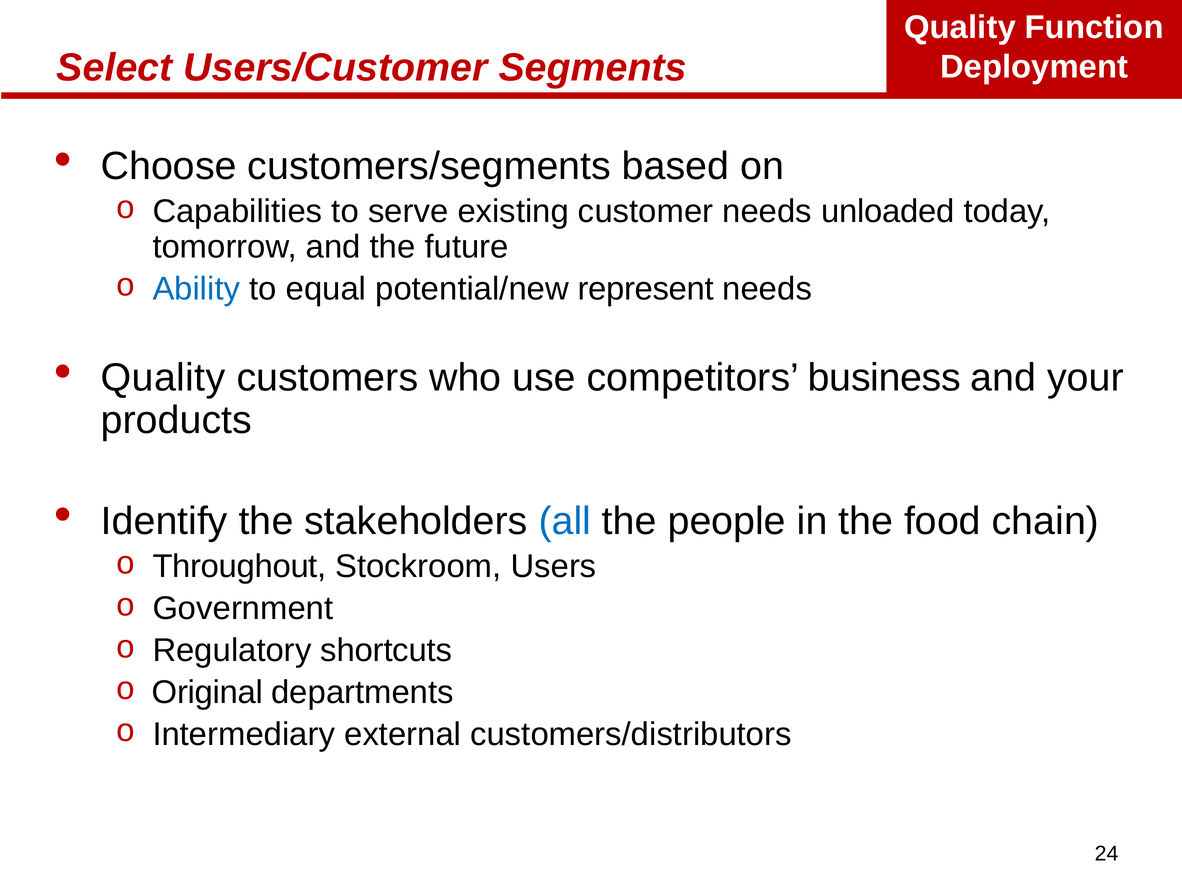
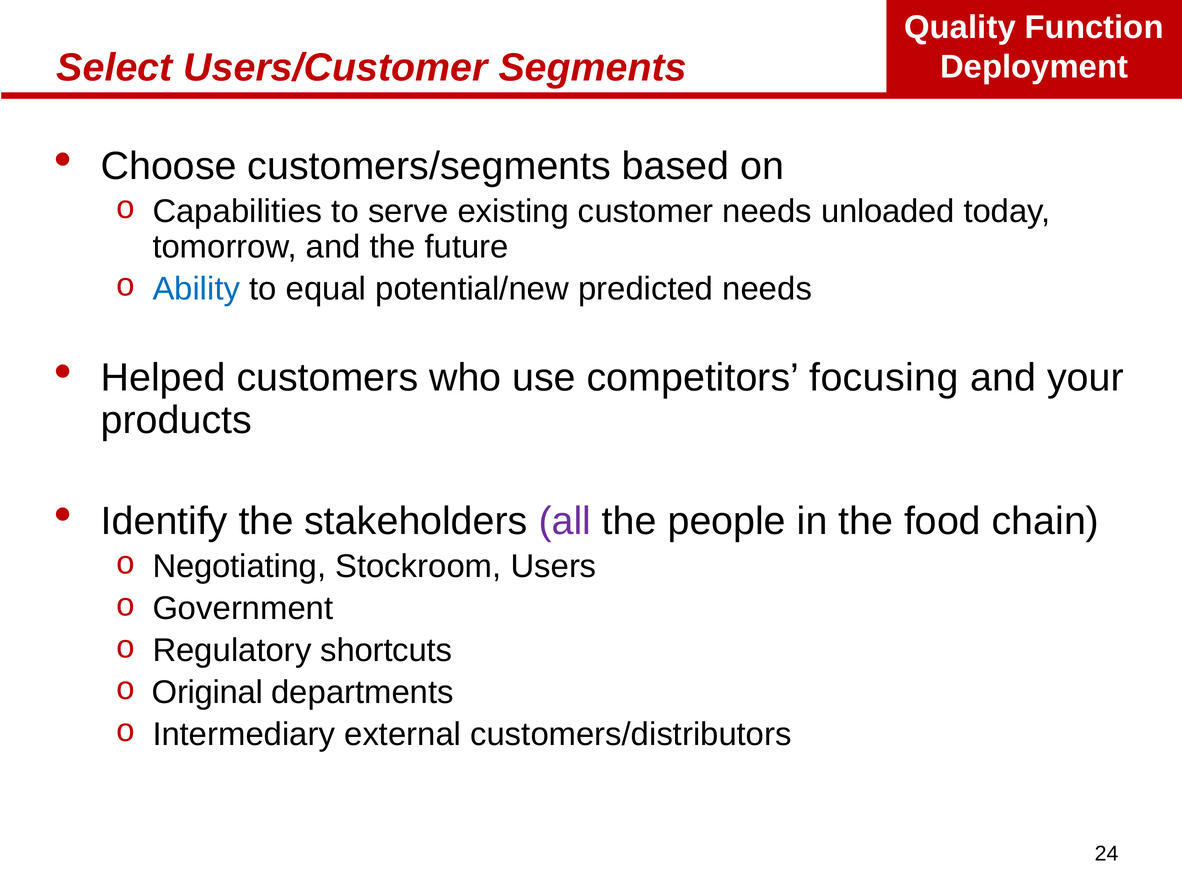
represent: represent -> predicted (646, 289)
Quality: Quality -> Helped (163, 378)
business: business -> focusing (884, 378)
all colour: blue -> purple (565, 521)
Throughout: Throughout -> Negotiating (239, 567)
